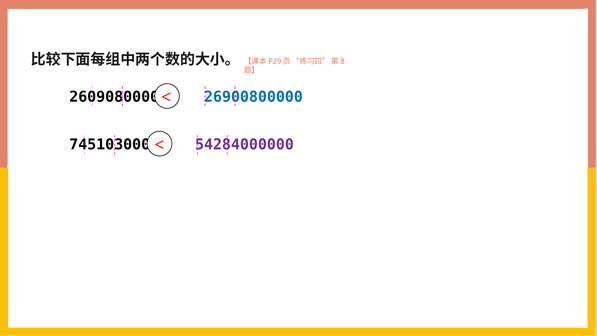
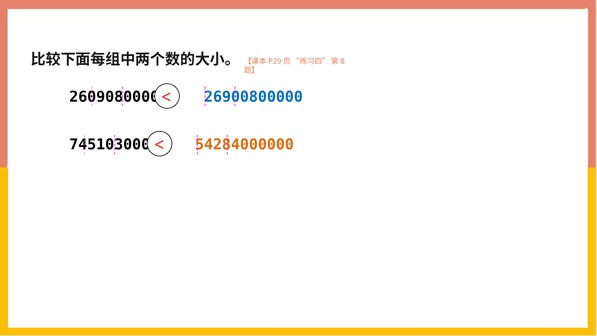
54284000000 colour: purple -> orange (244, 144)
